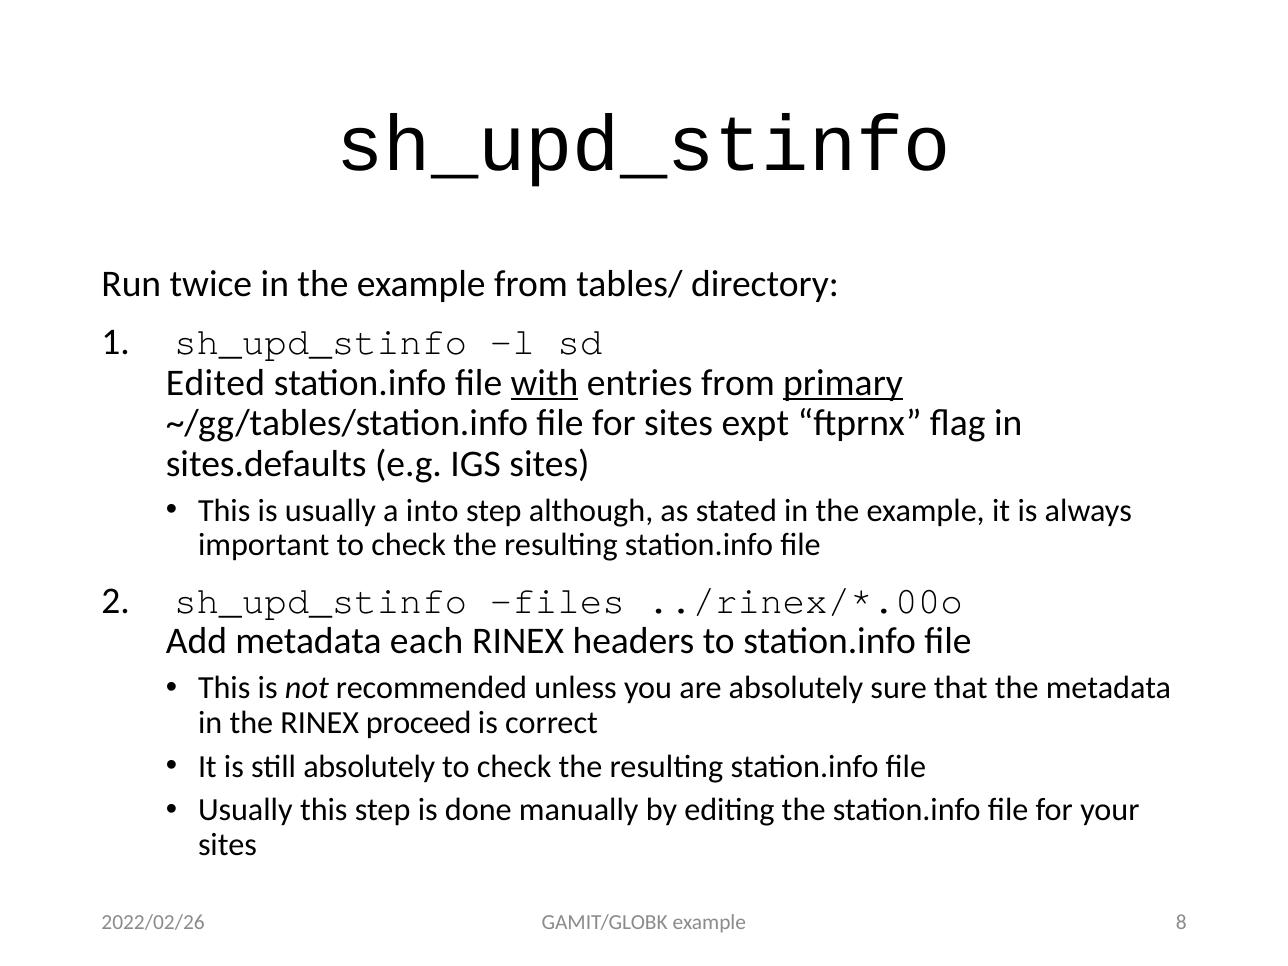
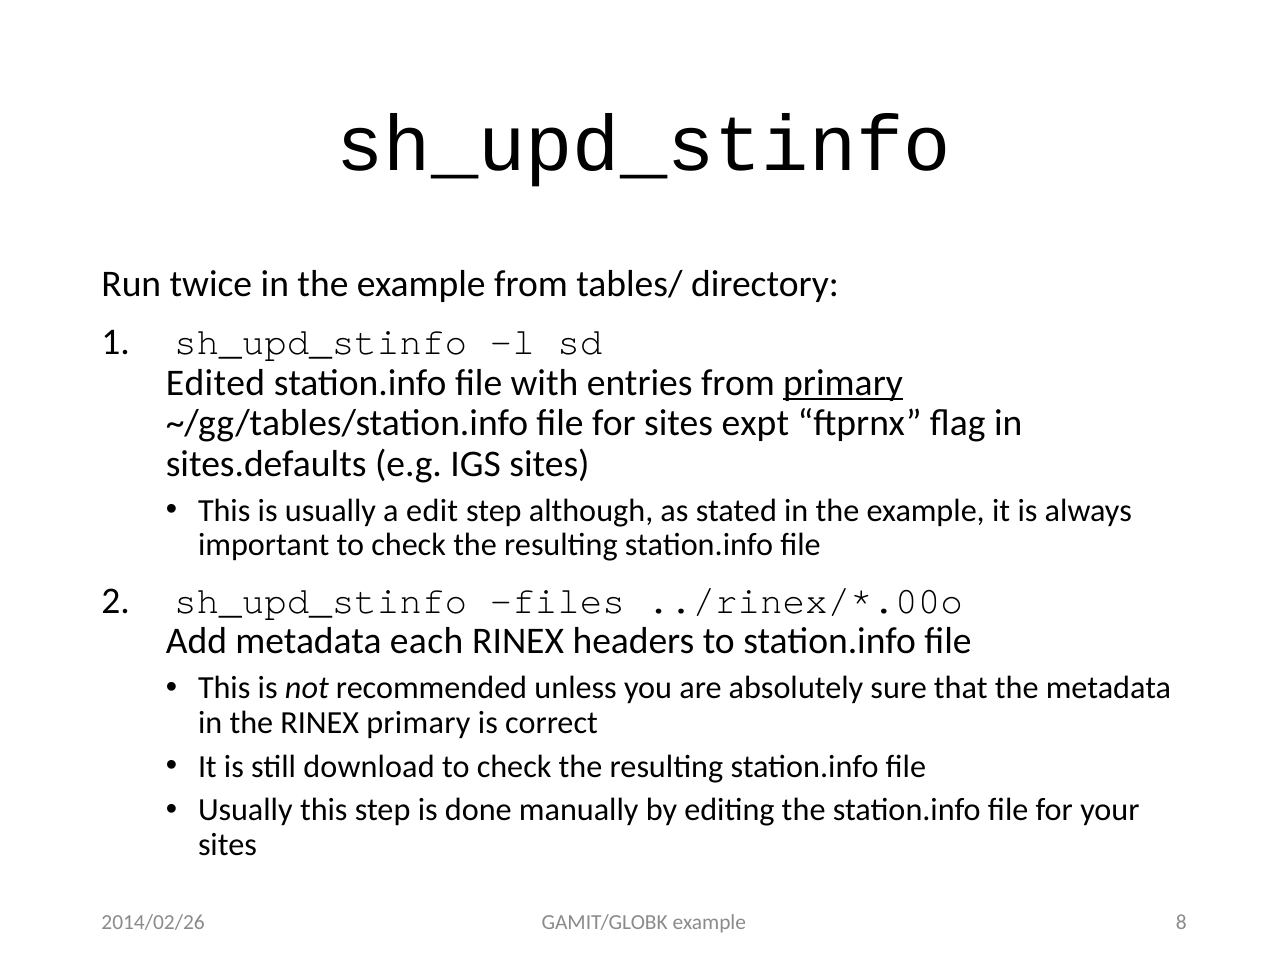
with underline: present -> none (544, 383)
into: into -> edit (432, 510)
RINEX proceed: proceed -> primary (418, 723)
still absolutely: absolutely -> download (369, 766)
2022/02/26: 2022/02/26 -> 2014/02/26 (153, 923)
